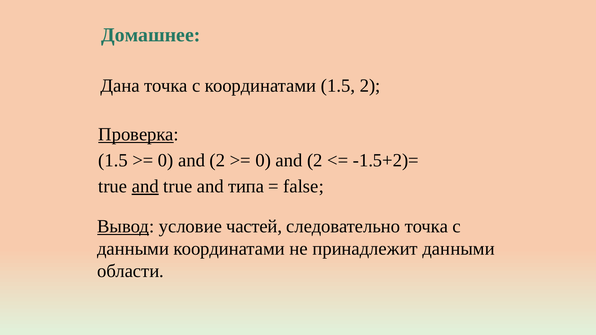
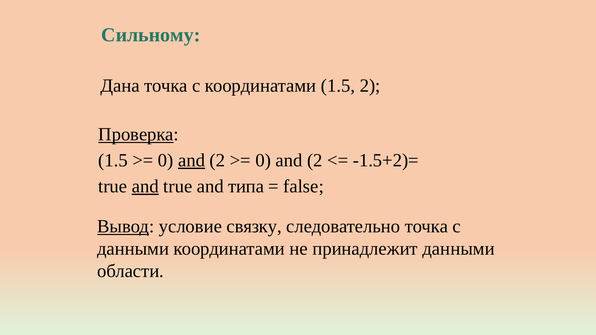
Домашнее: Домашнее -> Сильному (151, 35)
and underline: none -> present (192, 160)
частей: частей -> связку (254, 226)
